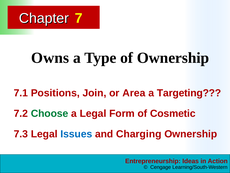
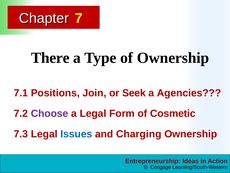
Owns: Owns -> There (50, 58)
Area: Area -> Seek (134, 93)
Targeting: Targeting -> Agencies (189, 93)
Choose colour: green -> purple (50, 113)
